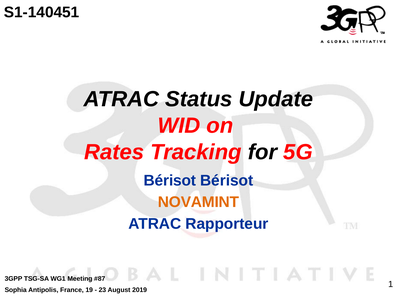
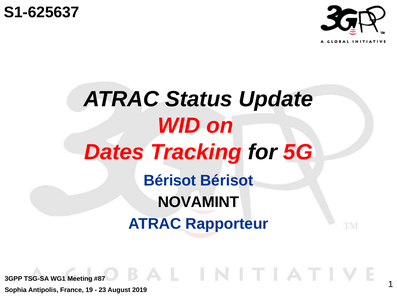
S1-140451: S1-140451 -> S1-625637 (42, 12)
Rates: Rates -> Dates (114, 152)
NOVAMINT colour: orange -> black (199, 203)
